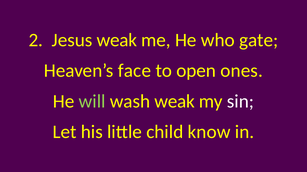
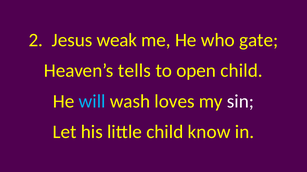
face: face -> tells (134, 71)
open ones: ones -> child (242, 71)
will colour: light green -> light blue (92, 102)
wash weak: weak -> loves (175, 102)
